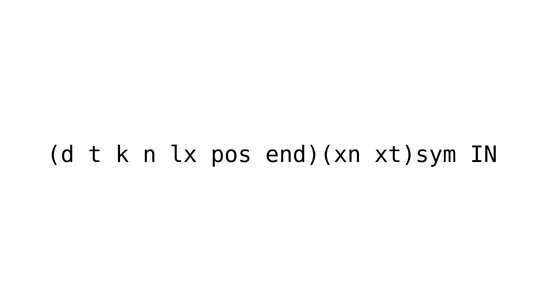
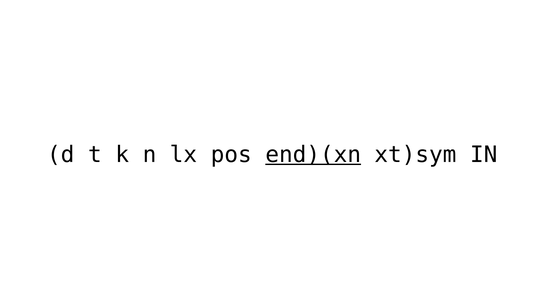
end)(xn underline: none -> present (313, 155)
